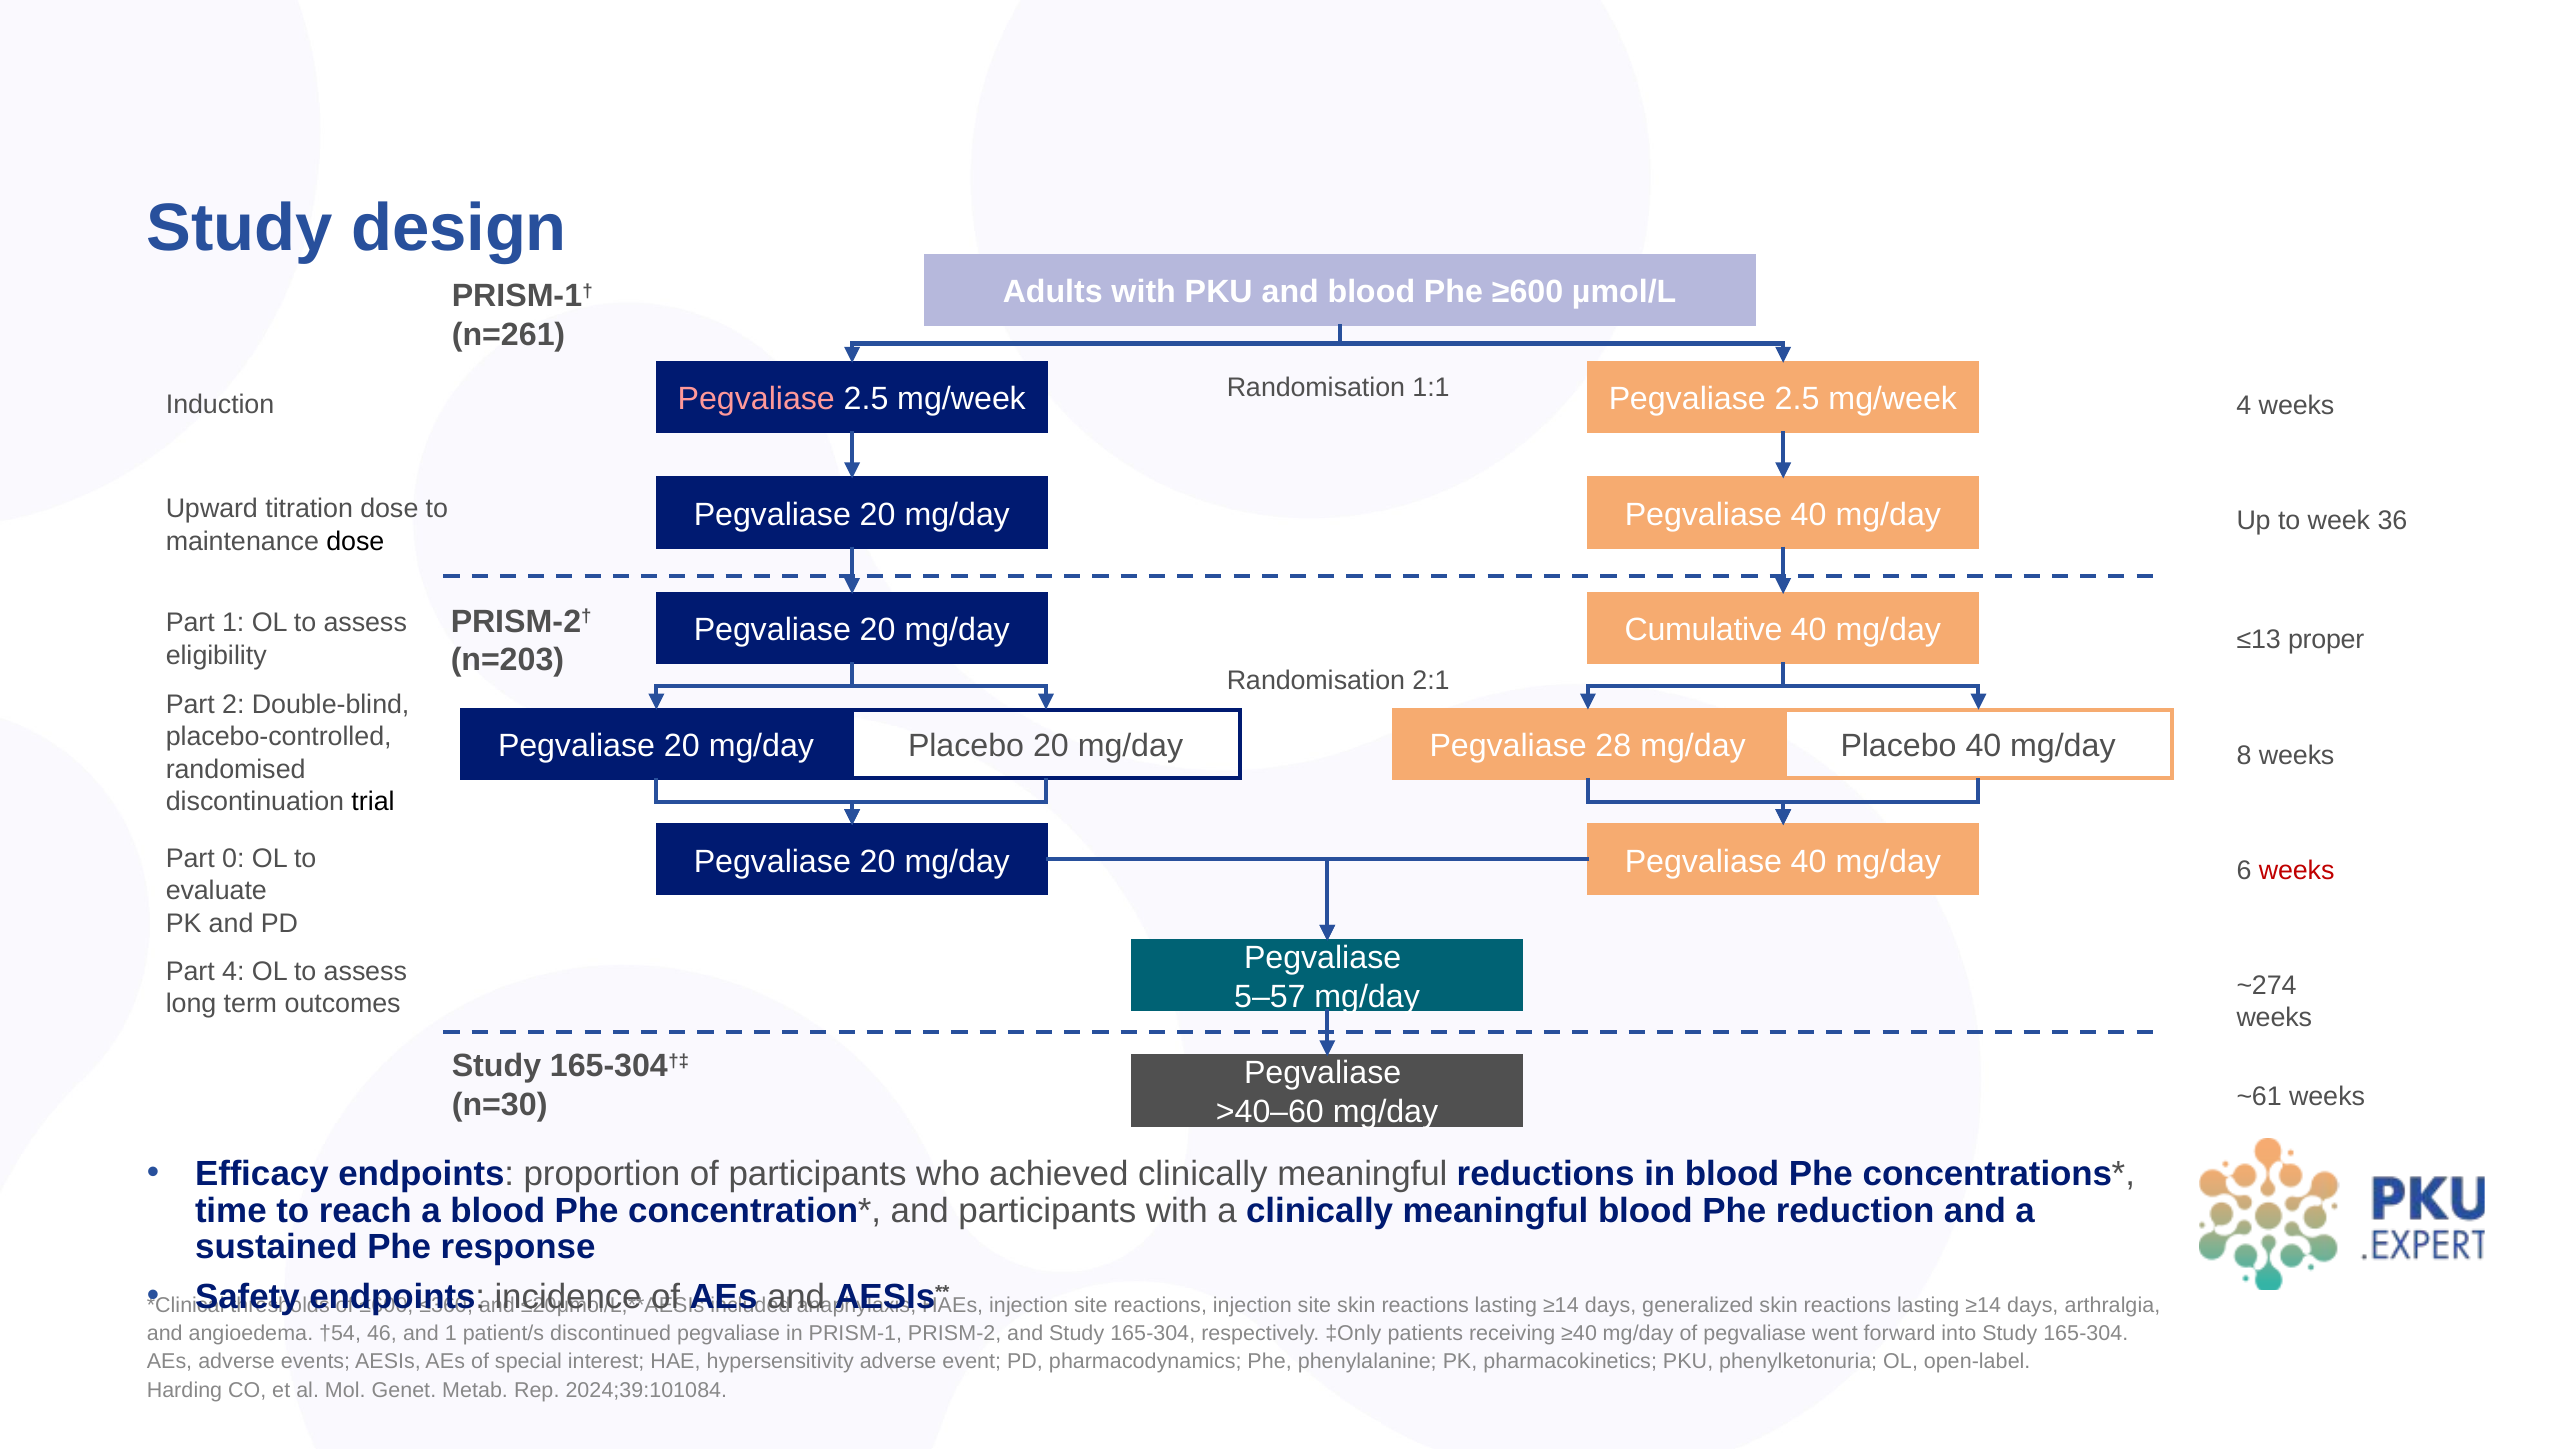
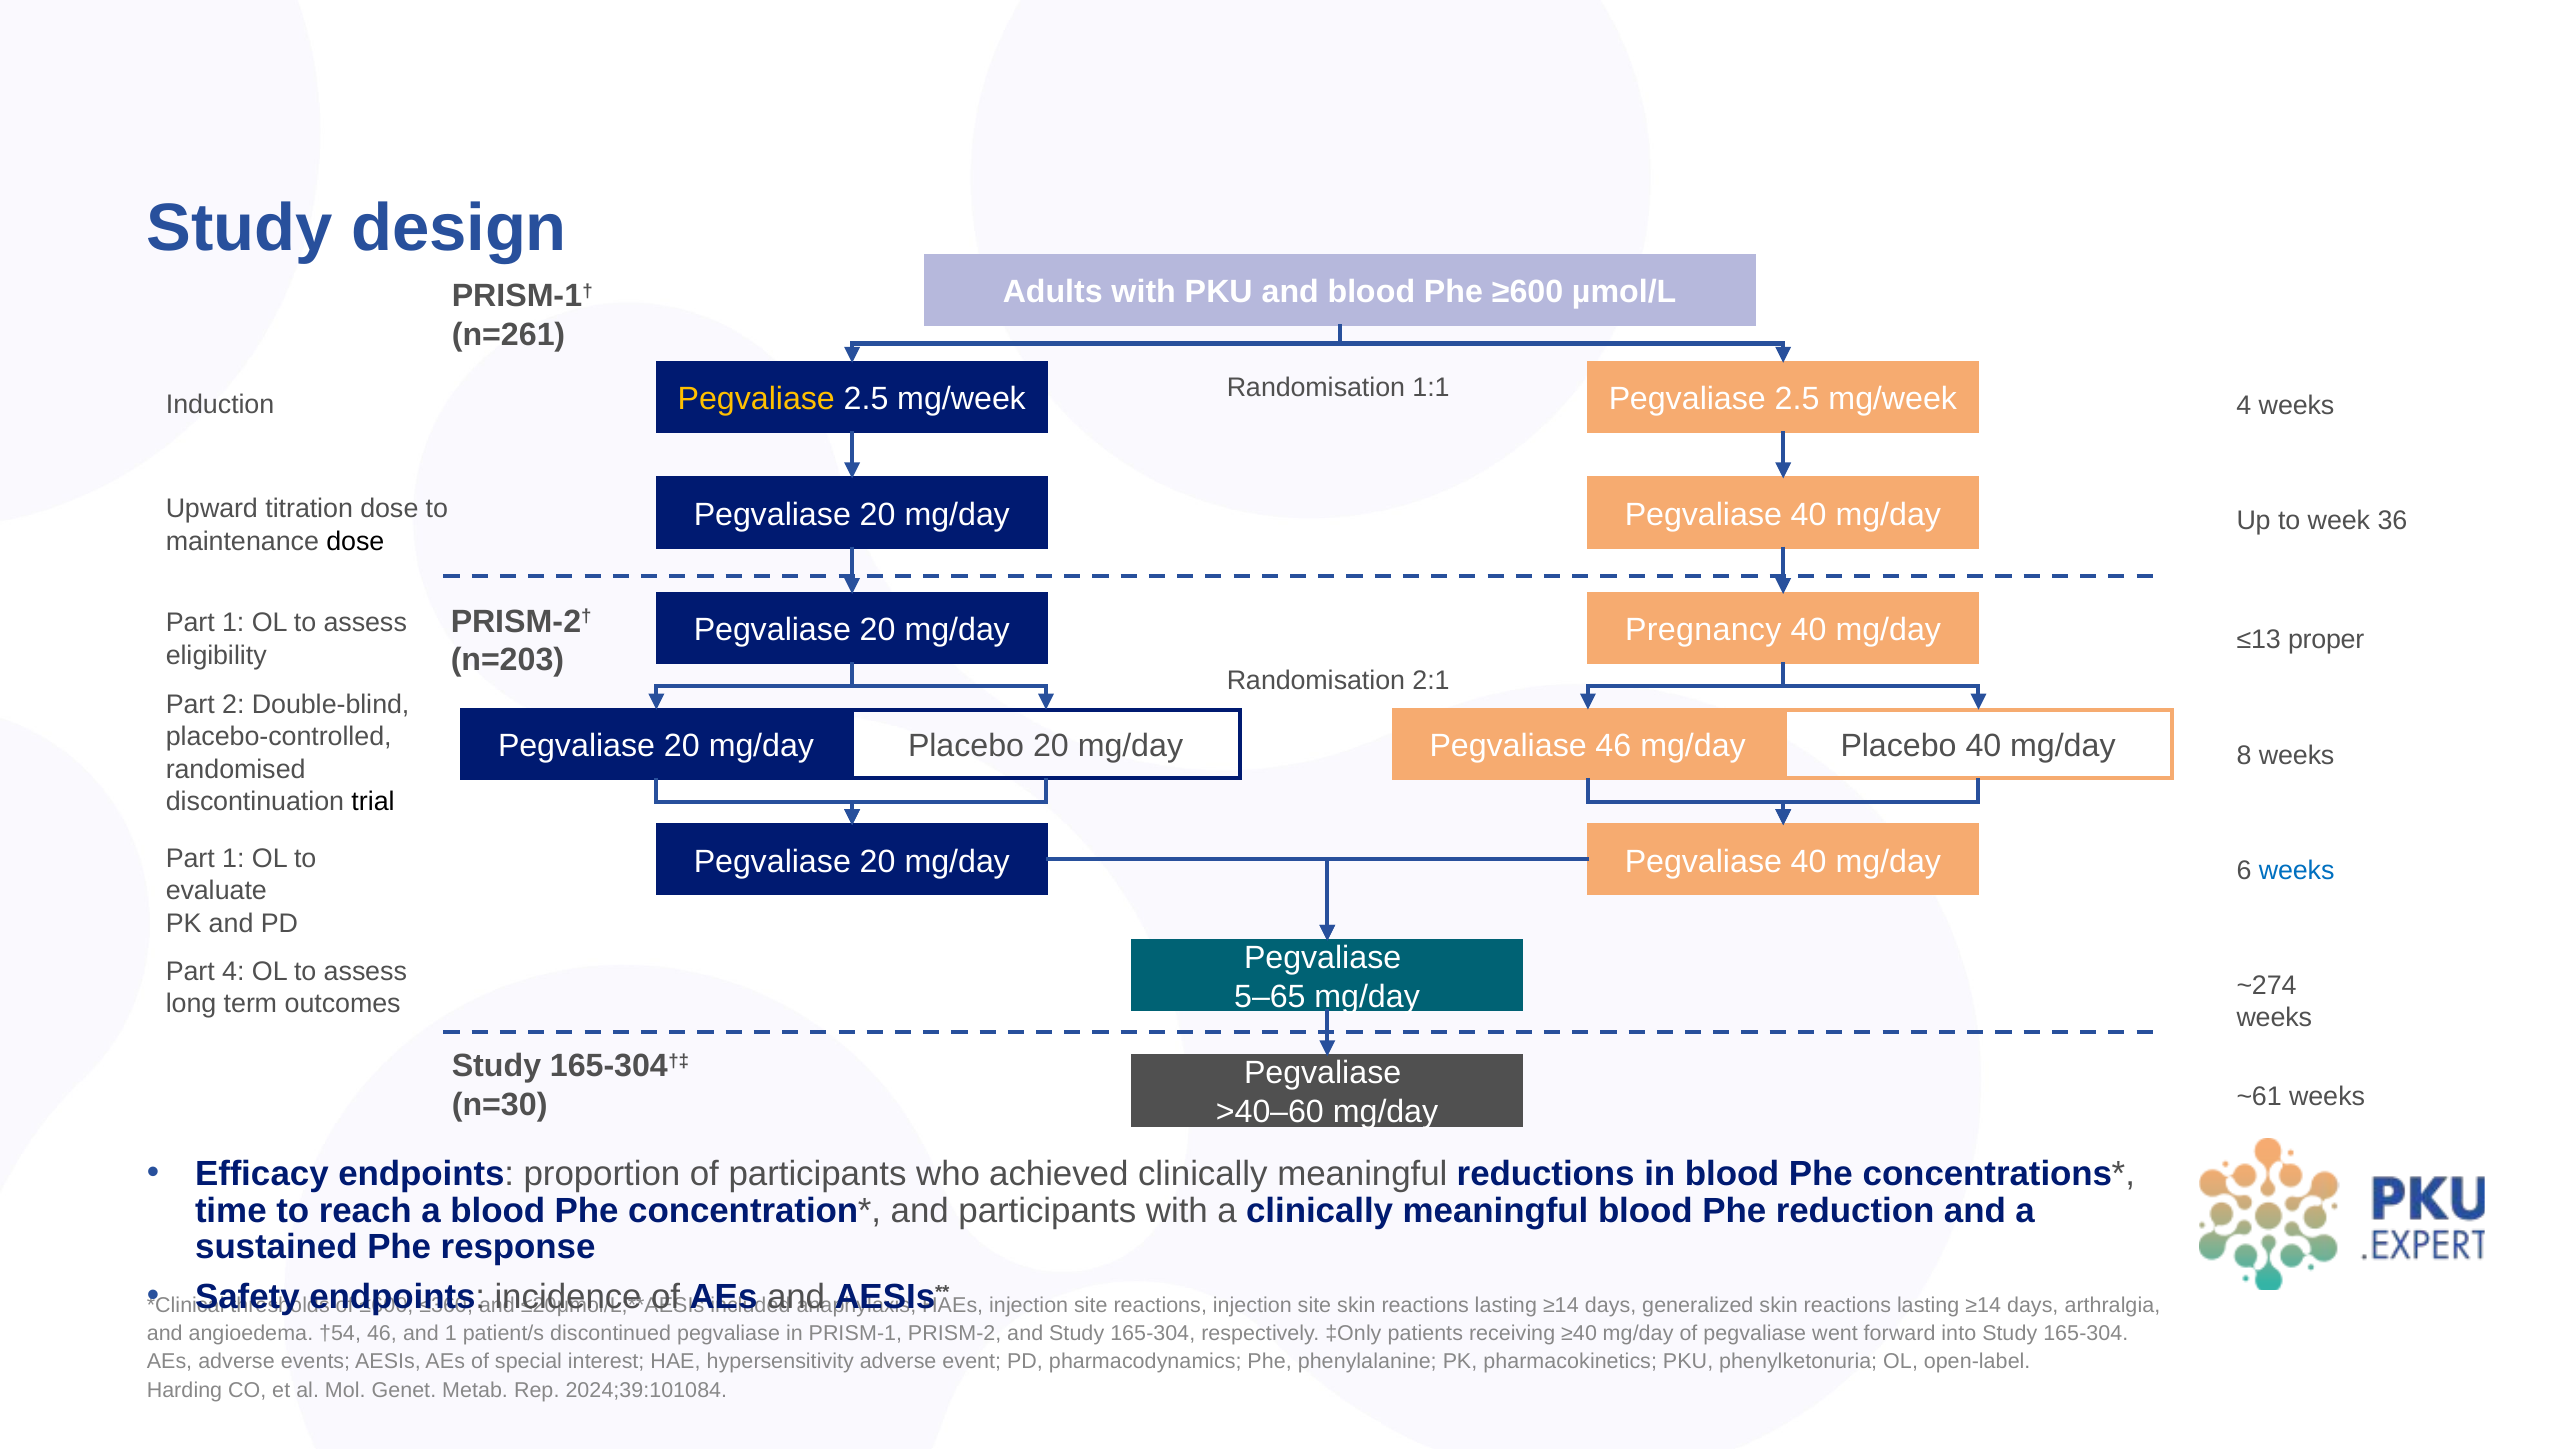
Pegvaliase colour: pink -> yellow (756, 399)
Cumulative: Cumulative -> Pregnancy (1703, 630)
Pegvaliase 28: 28 -> 46 (1613, 746)
0: 0 -> 1 (233, 859)
weeks colour: red -> blue (2297, 871)
5–57: 5–57 -> 5–65 (1270, 996)
